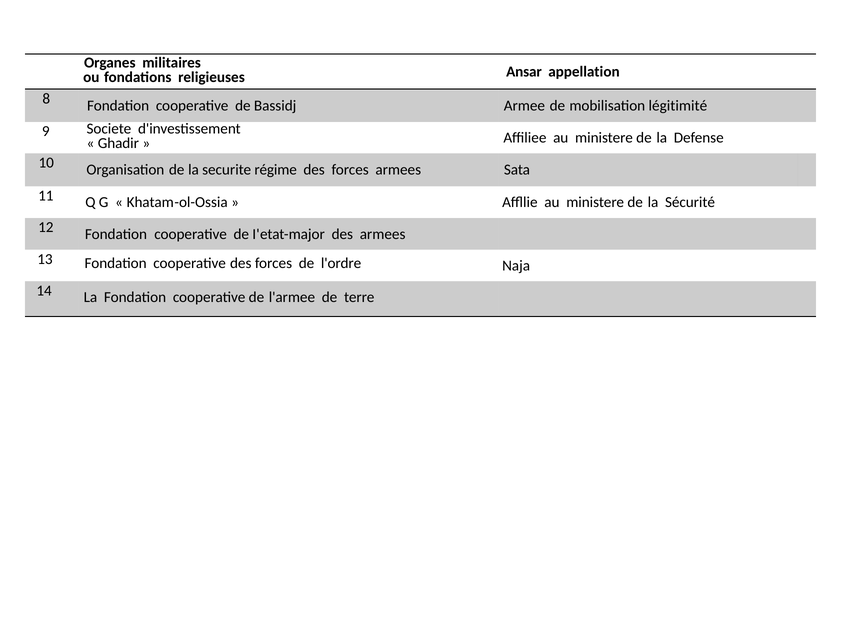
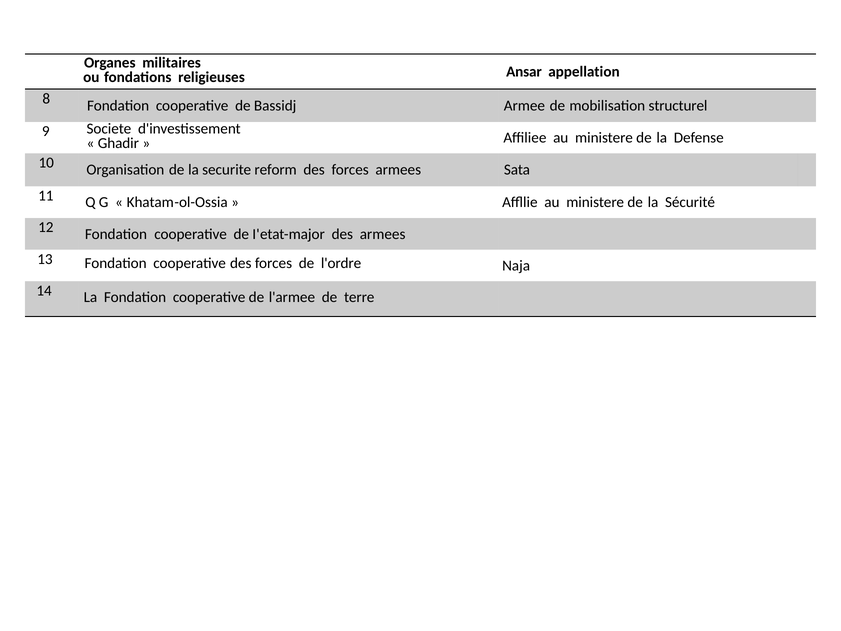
légitimité: légitimité -> structurel (678, 106)
régime: régime -> reform (276, 170)
